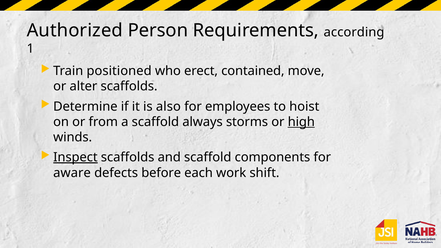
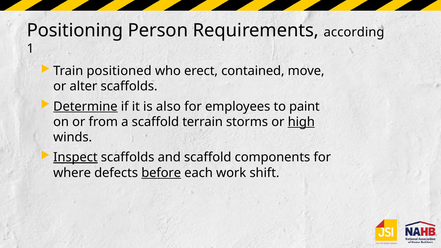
Authorized: Authorized -> Positioning (75, 30)
Determine underline: none -> present (85, 106)
hoist: hoist -> paint (304, 106)
always: always -> terrain (203, 122)
aware: aware -> where (72, 173)
before underline: none -> present (161, 173)
